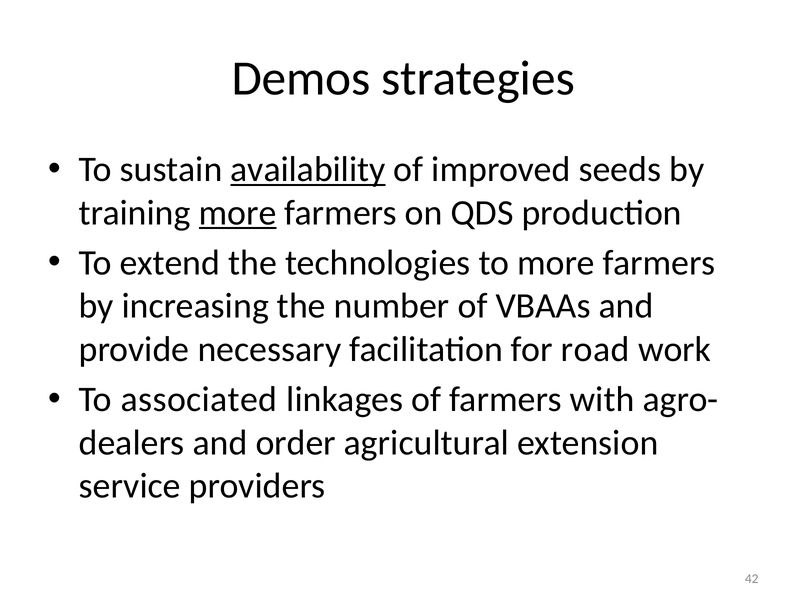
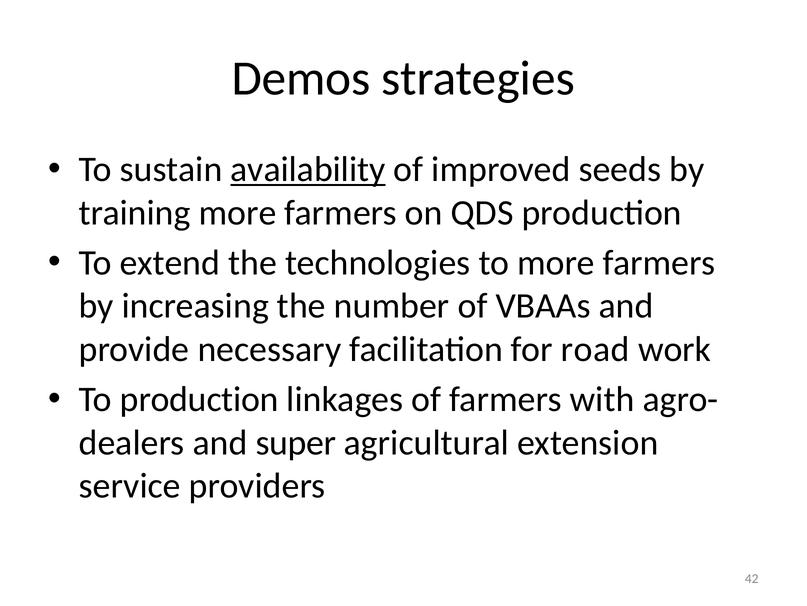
more underline: present -> none (238, 212)
To associated: associated -> production (199, 399)
order: order -> super (296, 442)
